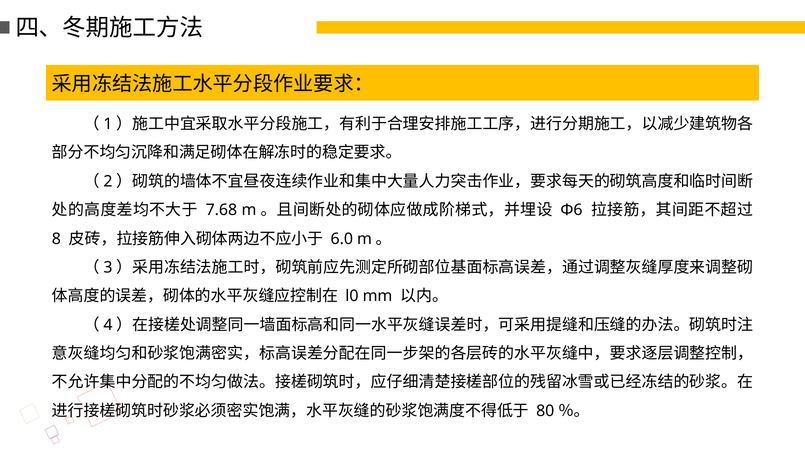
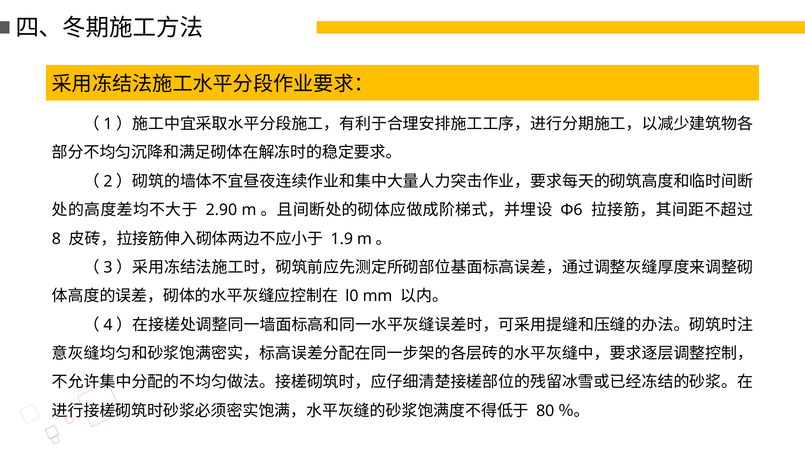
7.68: 7.68 -> 2.90 (221, 210)
6.0: 6.0 -> 1.9 (342, 239)
